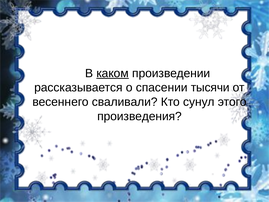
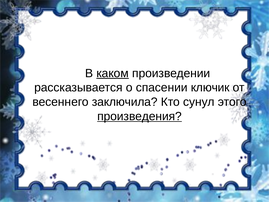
тысячи: тысячи -> ключик (210, 88)
сваливали: сваливали -> заключила (125, 102)
произведения underline: none -> present (140, 116)
